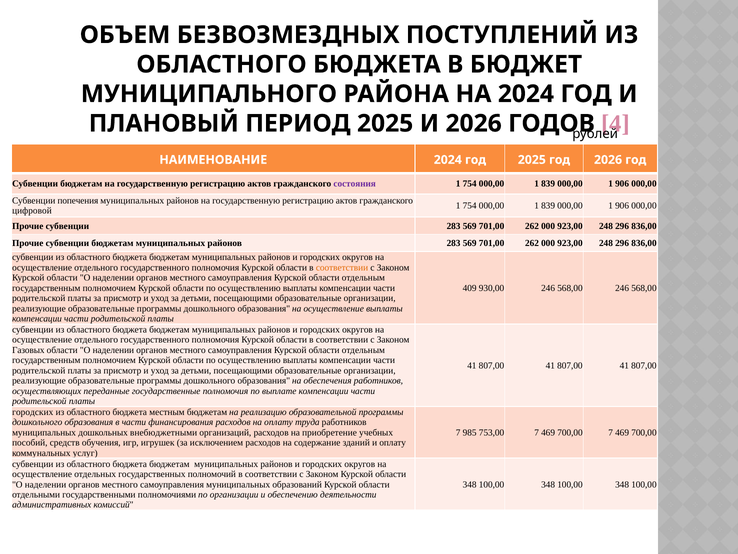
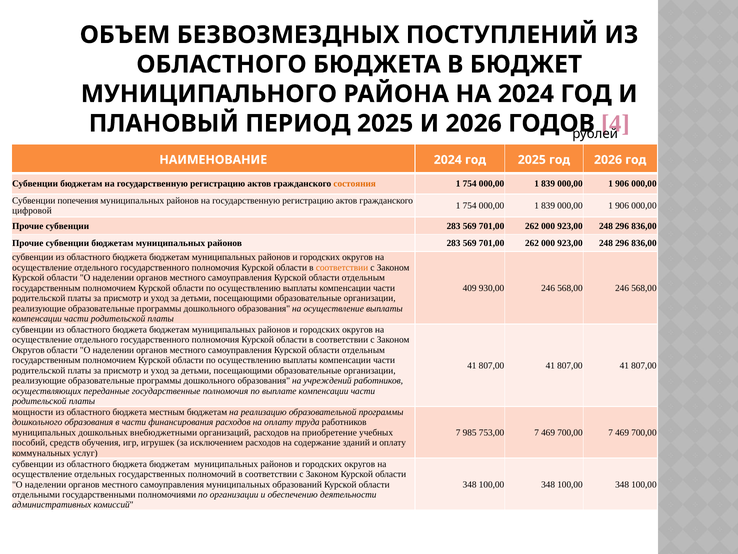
состояния colour: purple -> orange (355, 184)
Газовых: Газовых -> Округов (28, 350)
обеспечения: обеспечения -> учреждений (328, 380)
городских: городских -> мощности (33, 412)
